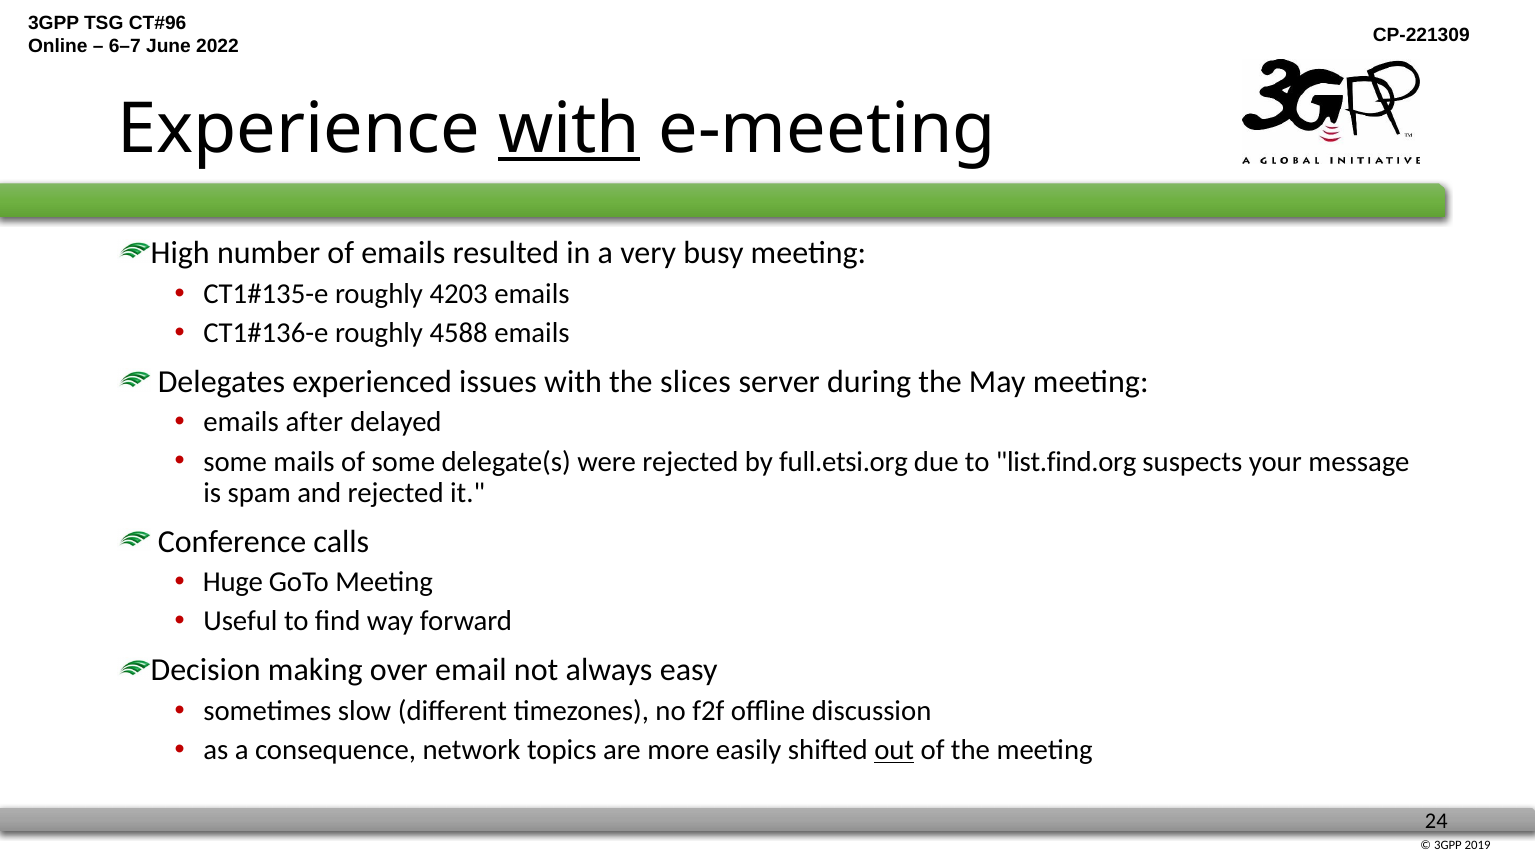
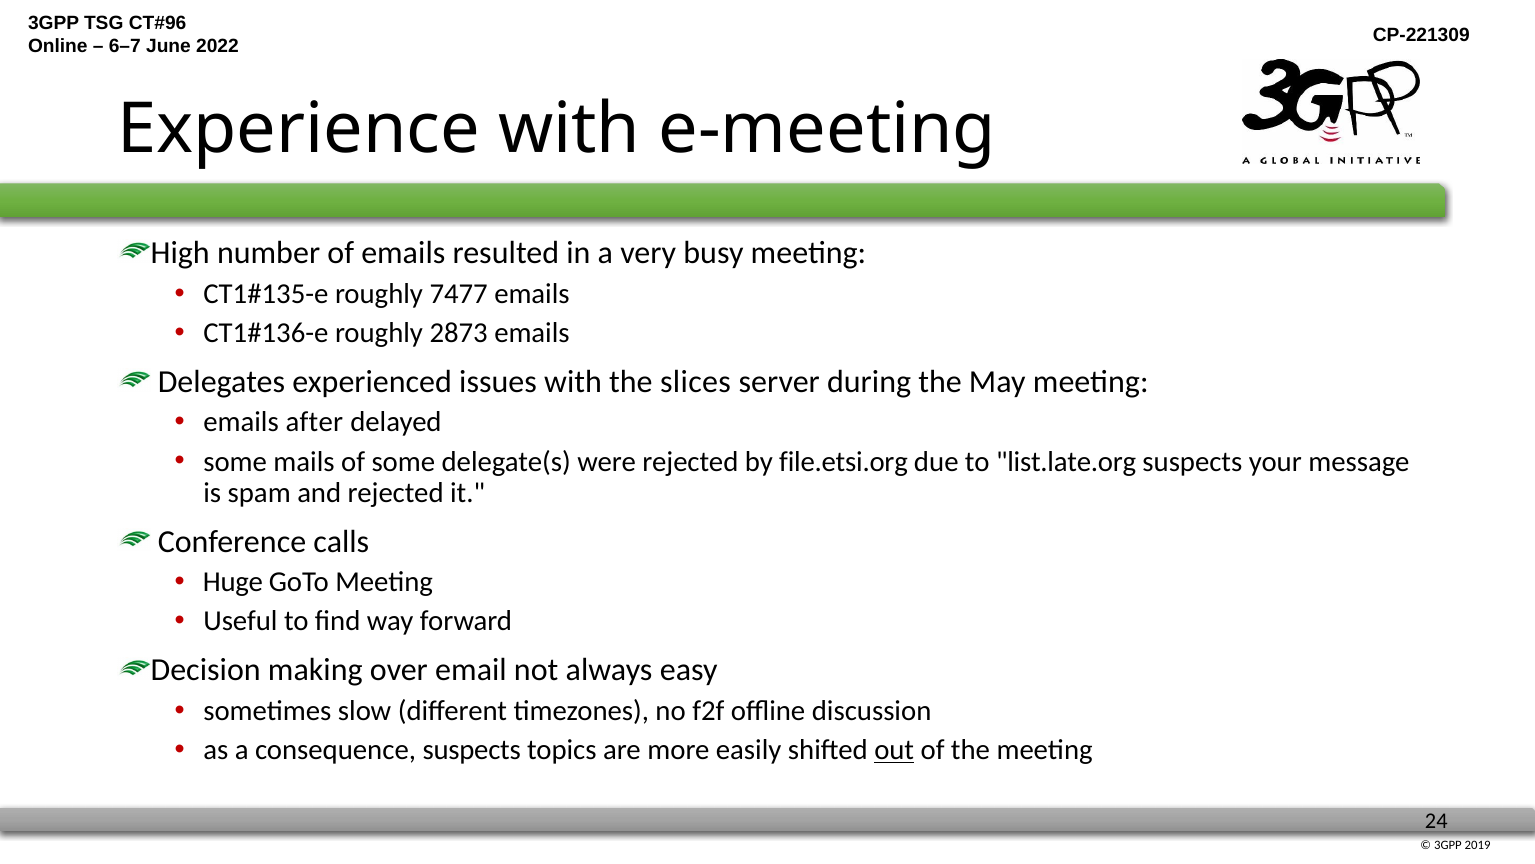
with underline: present -> none (569, 129)
4203: 4203 -> 7477 (459, 293)
4588: 4588 -> 2873 (459, 333)
full.etsi.org: full.etsi.org -> file.etsi.org (844, 461)
list.find.org: list.find.org -> list.late.org (1066, 461)
consequence network: network -> suspects (472, 750)
